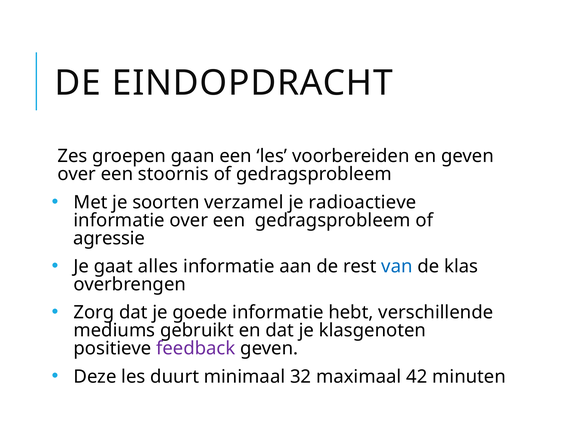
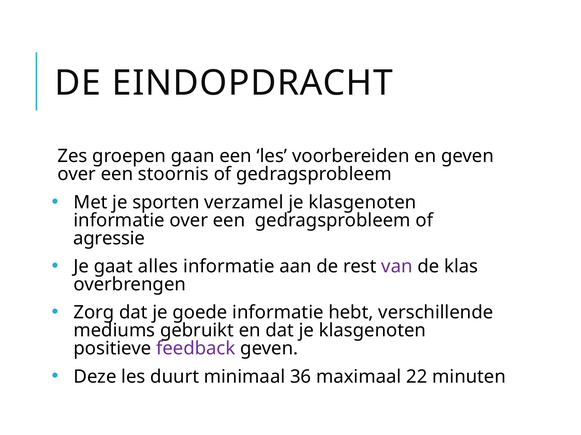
soorten: soorten -> sporten (166, 203)
verzamel je radioactieve: radioactieve -> klasgenoten (362, 203)
van colour: blue -> purple (397, 267)
32: 32 -> 36 (301, 377)
42: 42 -> 22 (417, 377)
